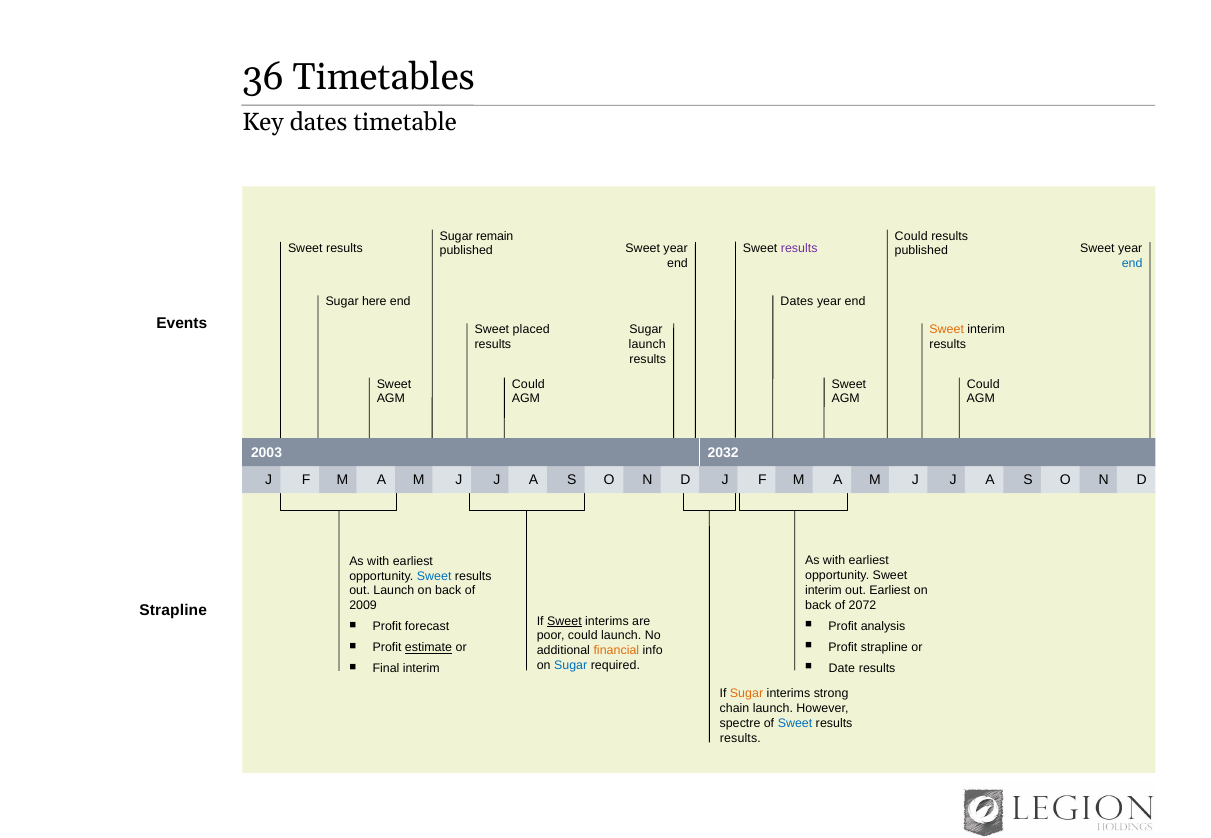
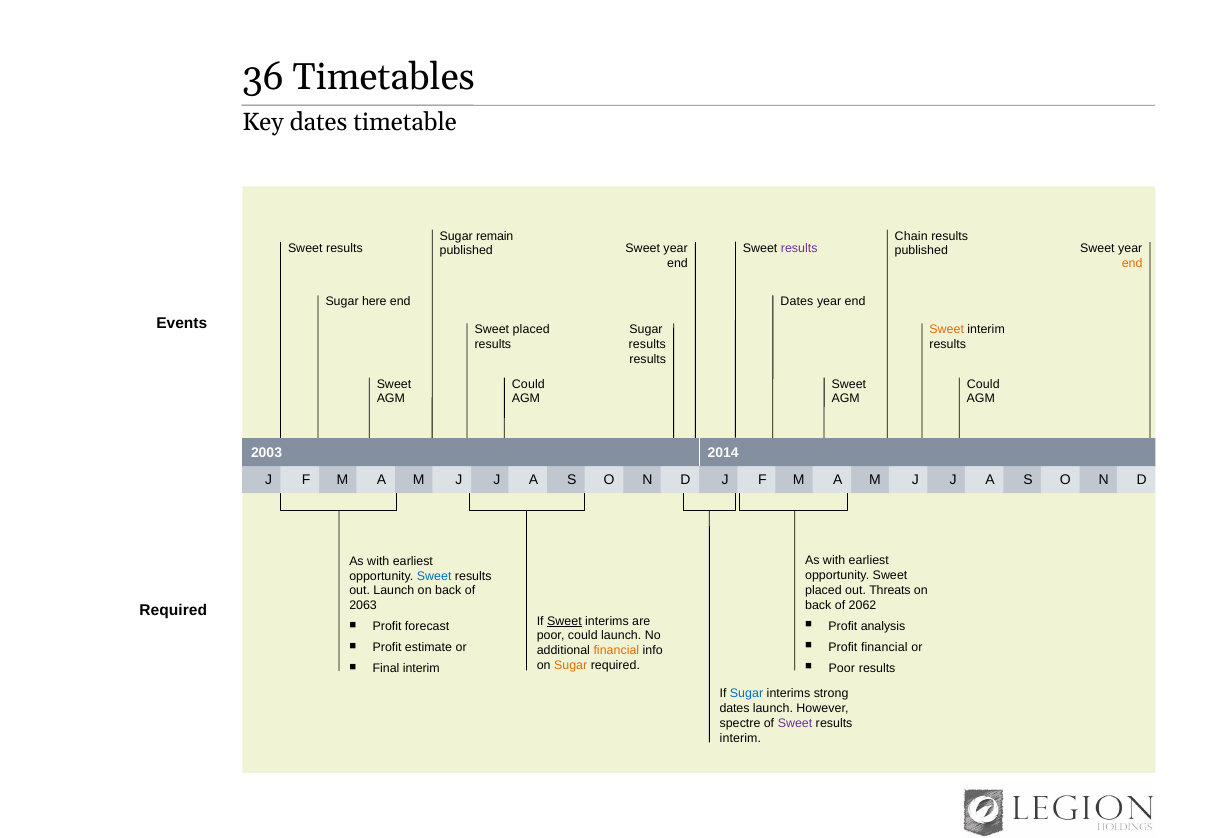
Could: Could -> Chain (911, 236)
end colour: blue -> orange (1132, 263)
launch: launch -> results (647, 345)
2032: 2032 -> 2014 (723, 453)
interim: interim -> placed (823, 591)
out Earliest: Earliest -> Threats (890, 591)
2072: 2072 -> 2062 (863, 606)
2009: 2009 -> 2063 (363, 606)
Strapline: Strapline -> Required (173, 611)
Profit strapline: strapline -> financial (884, 648)
estimate underline: present -> none (428, 648)
Sugar colour: blue -> orange (571, 666)
Date: Date -> Poor (842, 669)
Sugar colour: orange -> blue (747, 694)
chain: chain -> dates (735, 709)
Sweet colour: blue -> purple (795, 724)
results: results -> interim (740, 739)
